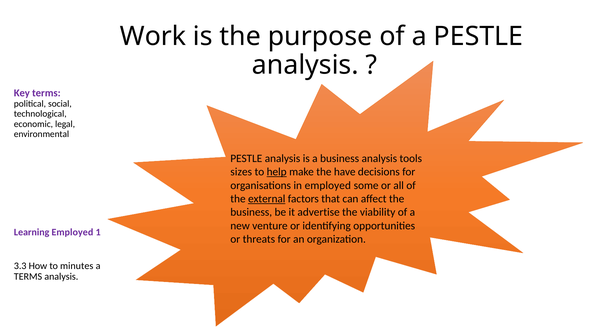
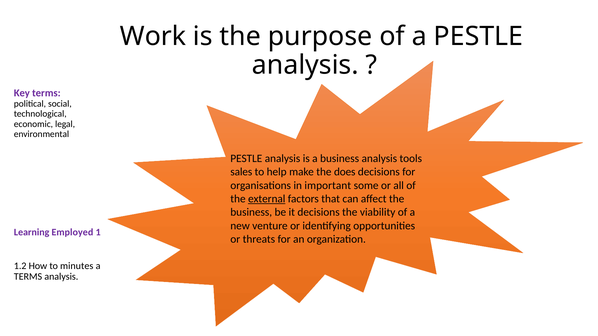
sizes: sizes -> sales (241, 172)
help underline: present -> none (277, 172)
have: have -> does (345, 172)
in employed: employed -> important (328, 186)
it advertise: advertise -> decisions (319, 212)
3.3: 3.3 -> 1.2 (20, 266)
